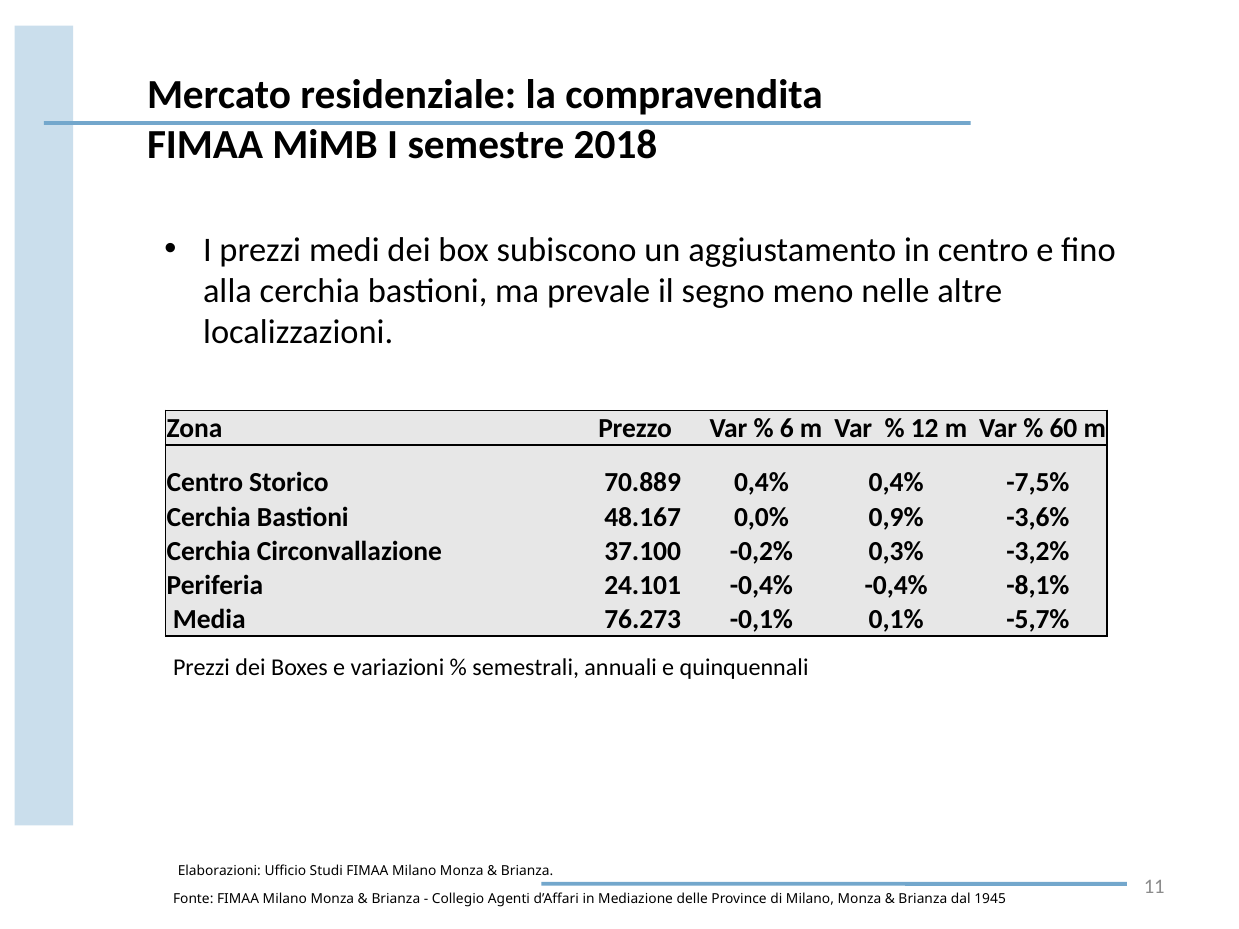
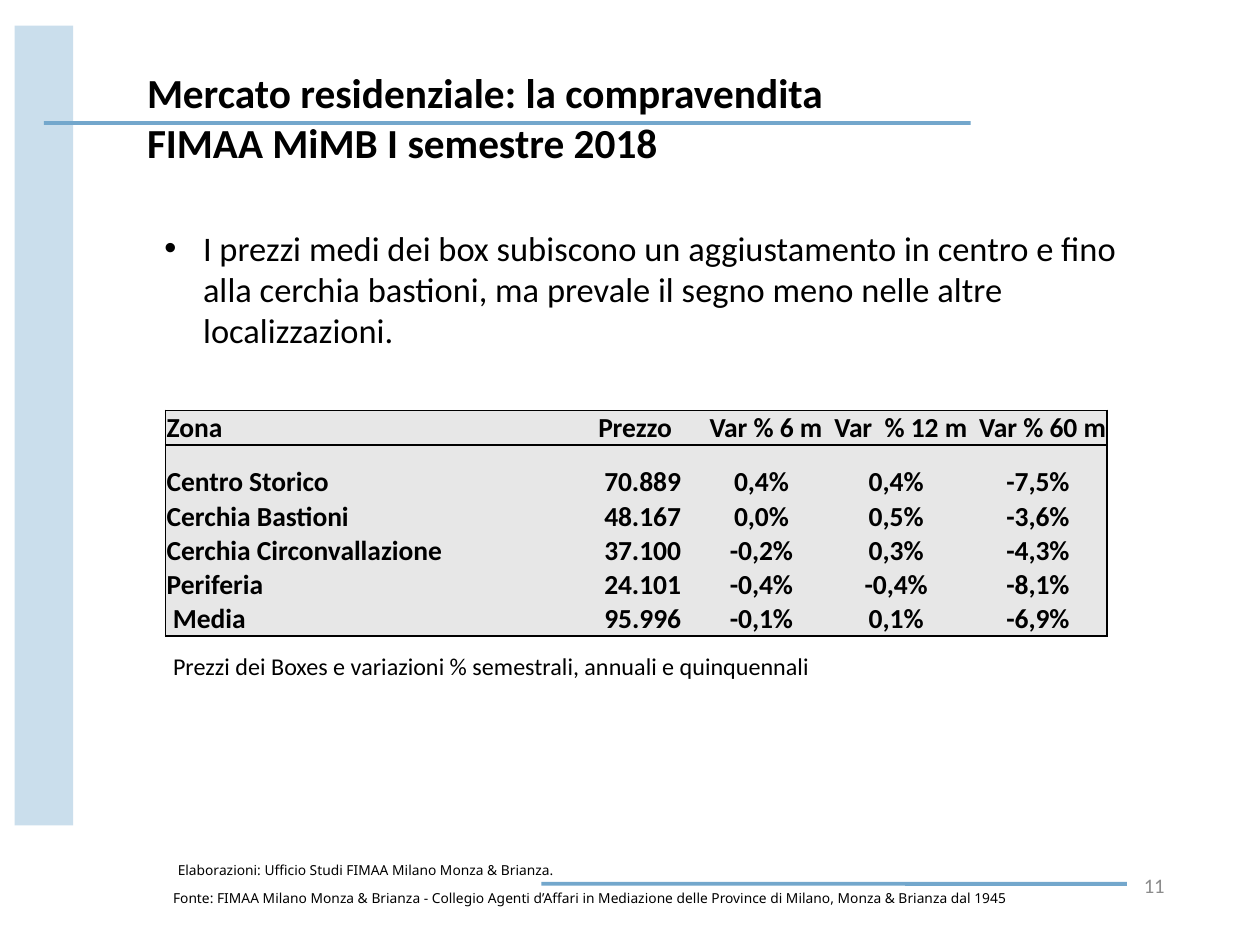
0,9%: 0,9% -> 0,5% (896, 517)
-3,2%: -3,2% -> -4,3% (1038, 551)
76.273: 76.273 -> 95.996 (643, 620)
-5,7%: -5,7% -> -6,9% (1038, 620)
